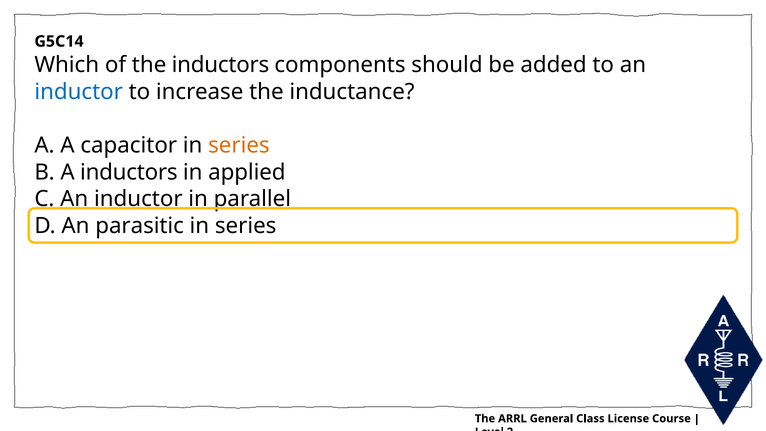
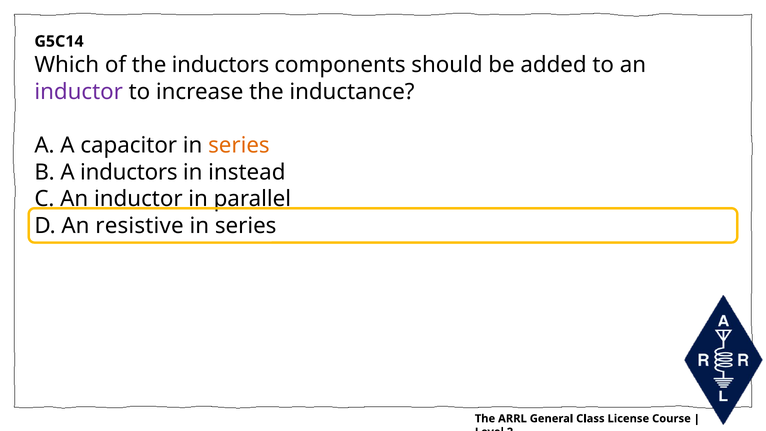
inductor colour: blue -> purple (79, 92)
applied: applied -> instead (247, 172)
parasitic: parasitic -> resistive (140, 226)
